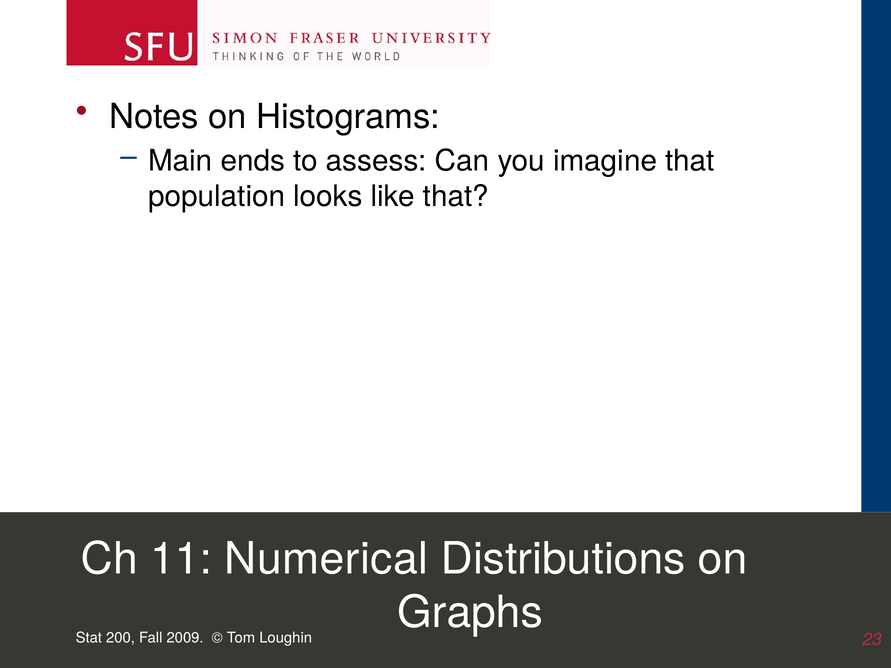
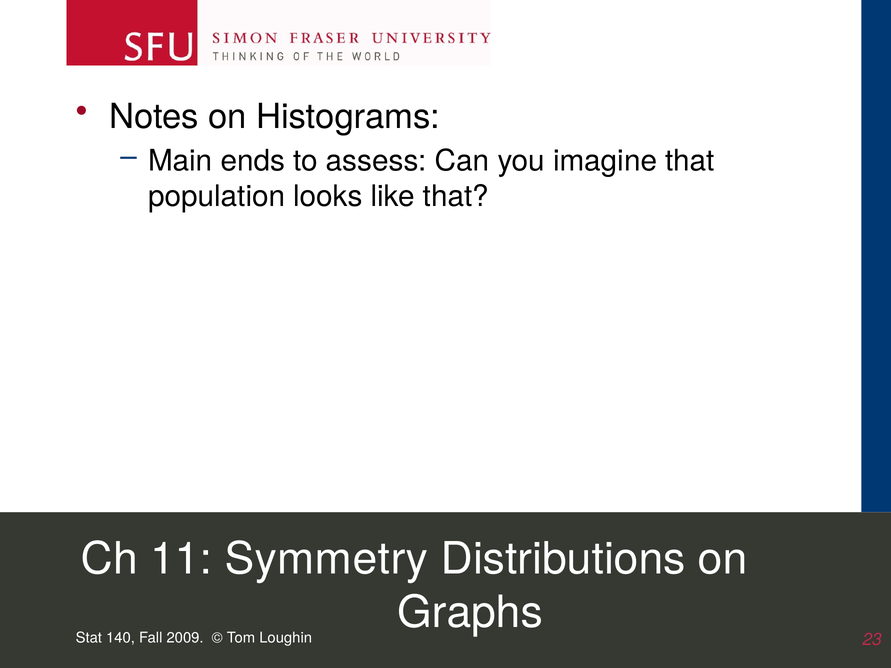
Numerical: Numerical -> Symmetry (326, 559)
200: 200 -> 140 (121, 638)
